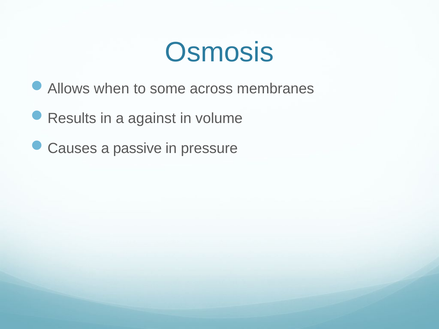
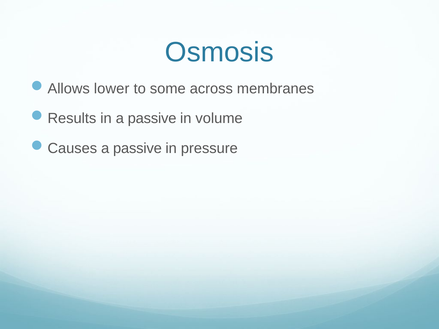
when: when -> lower (112, 89)
in a against: against -> passive (152, 119)
